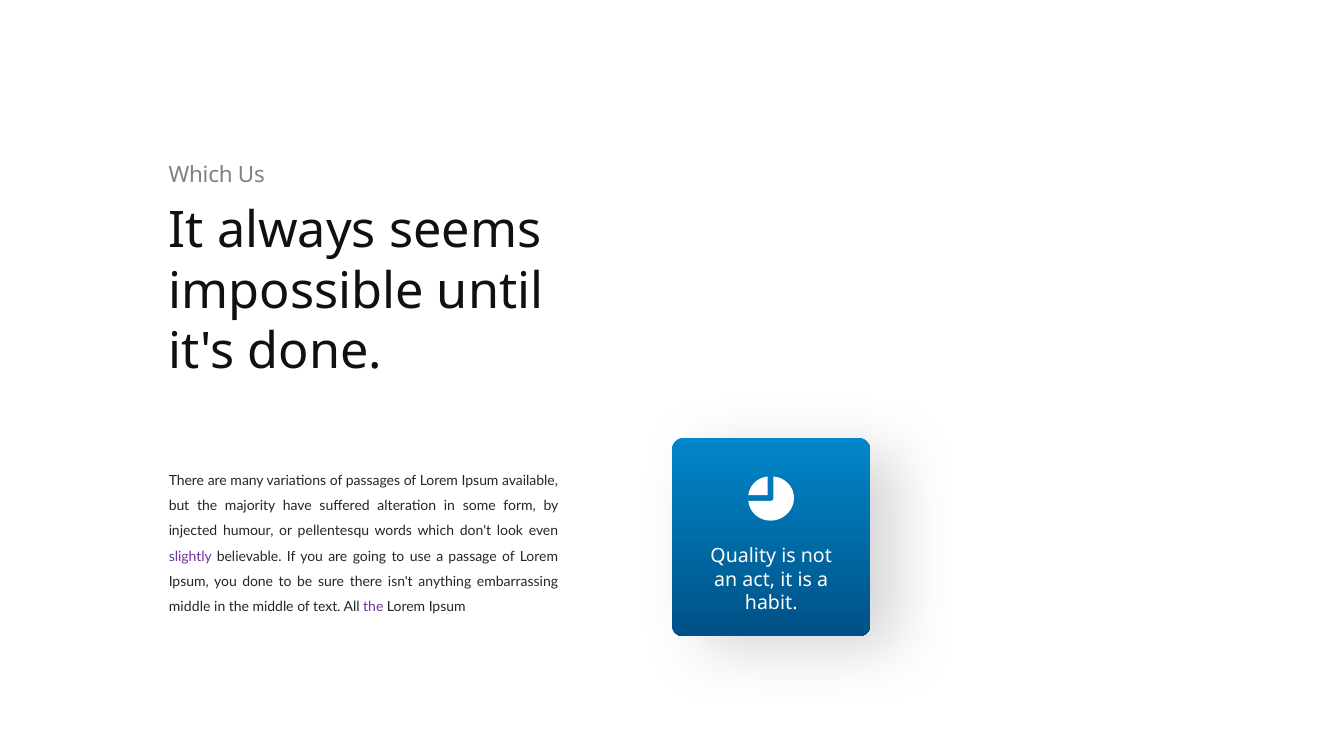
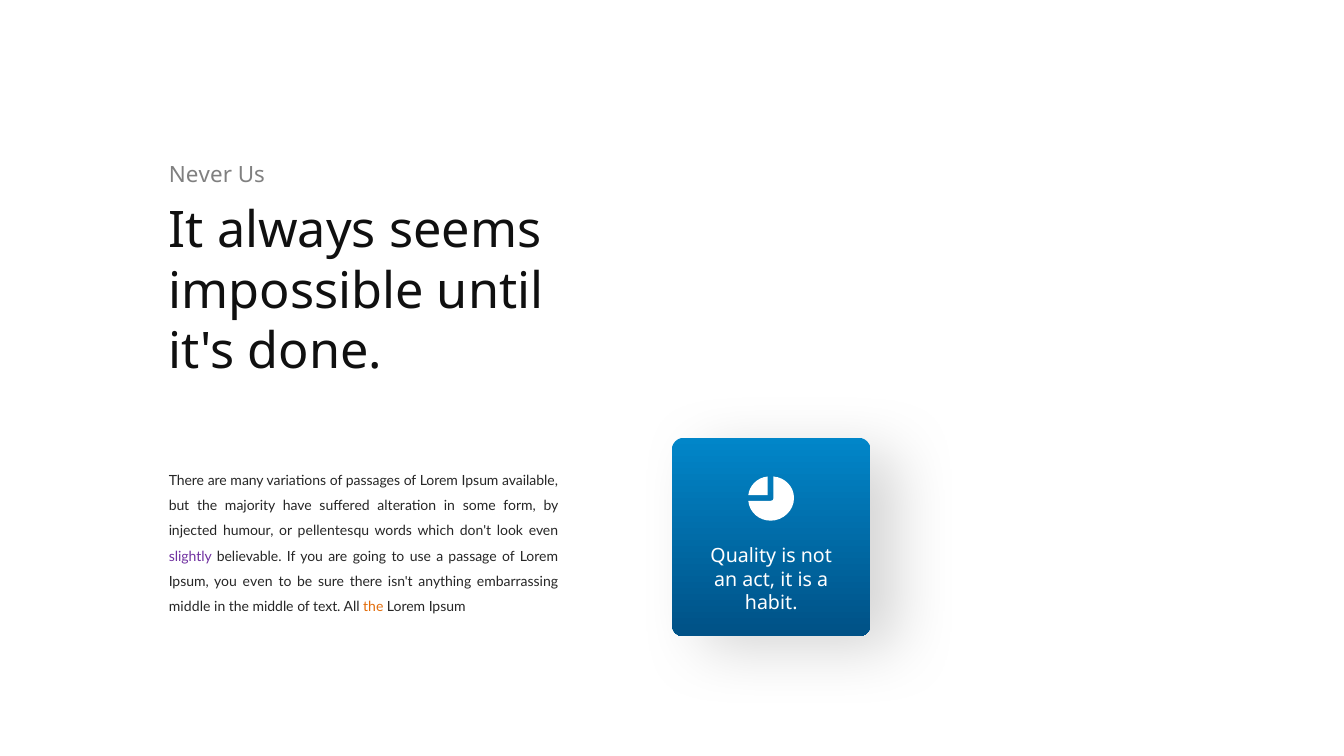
Which: Which -> Never (200, 175)
you done: done -> even (258, 582)
the colour: purple -> orange (373, 607)
